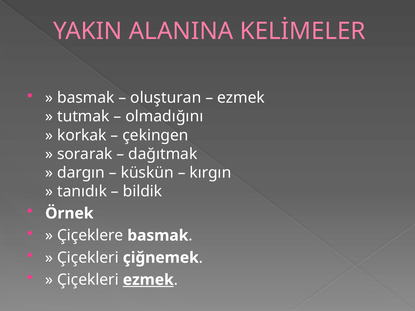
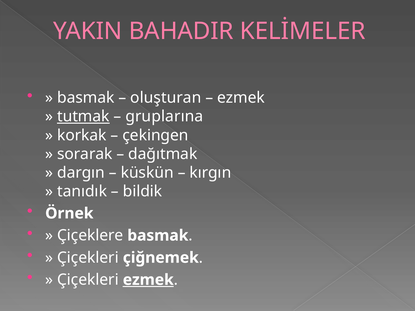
ALANINA: ALANINA -> BAHADIR (181, 31)
tutmak underline: none -> present (83, 117)
olmadığını: olmadığını -> gruplarına (164, 117)
